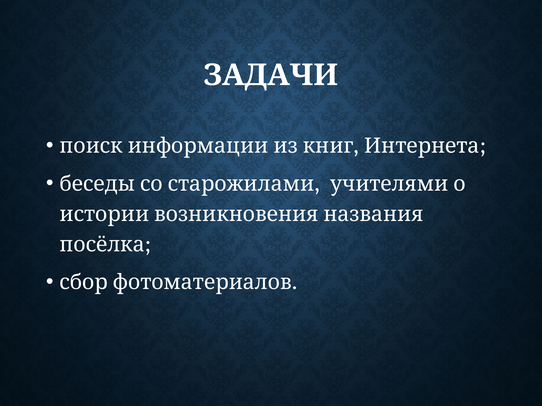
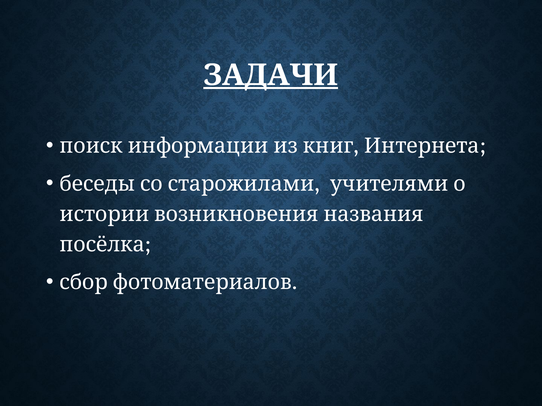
ЗАДАЧИ underline: none -> present (271, 75)
